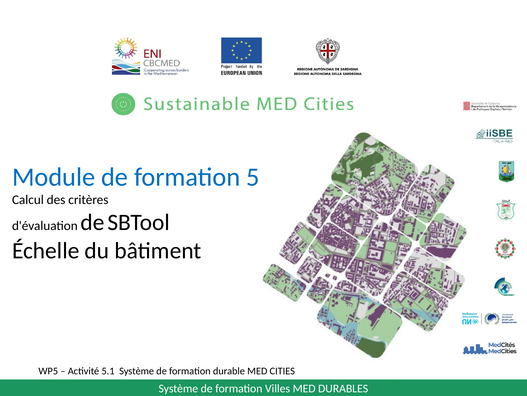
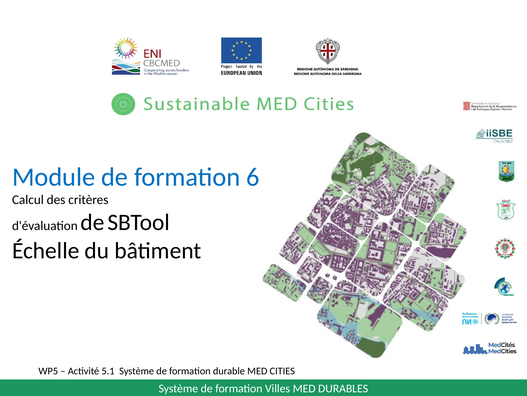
5: 5 -> 6 (253, 177)
